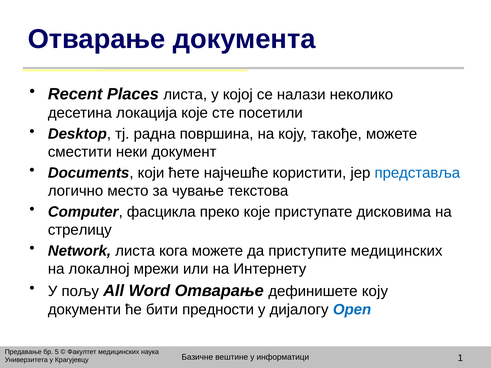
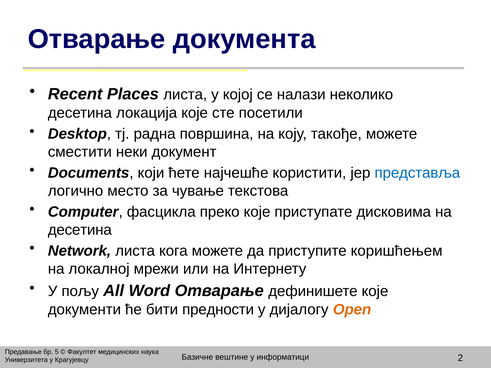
стрелицу: стрелицу -> десетина (80, 230)
приступите медицинских: медицинских -> коришћењем (397, 251)
дефинишете коју: коју -> које (375, 292)
Open colour: blue -> orange (352, 310)
1: 1 -> 2 (460, 358)
